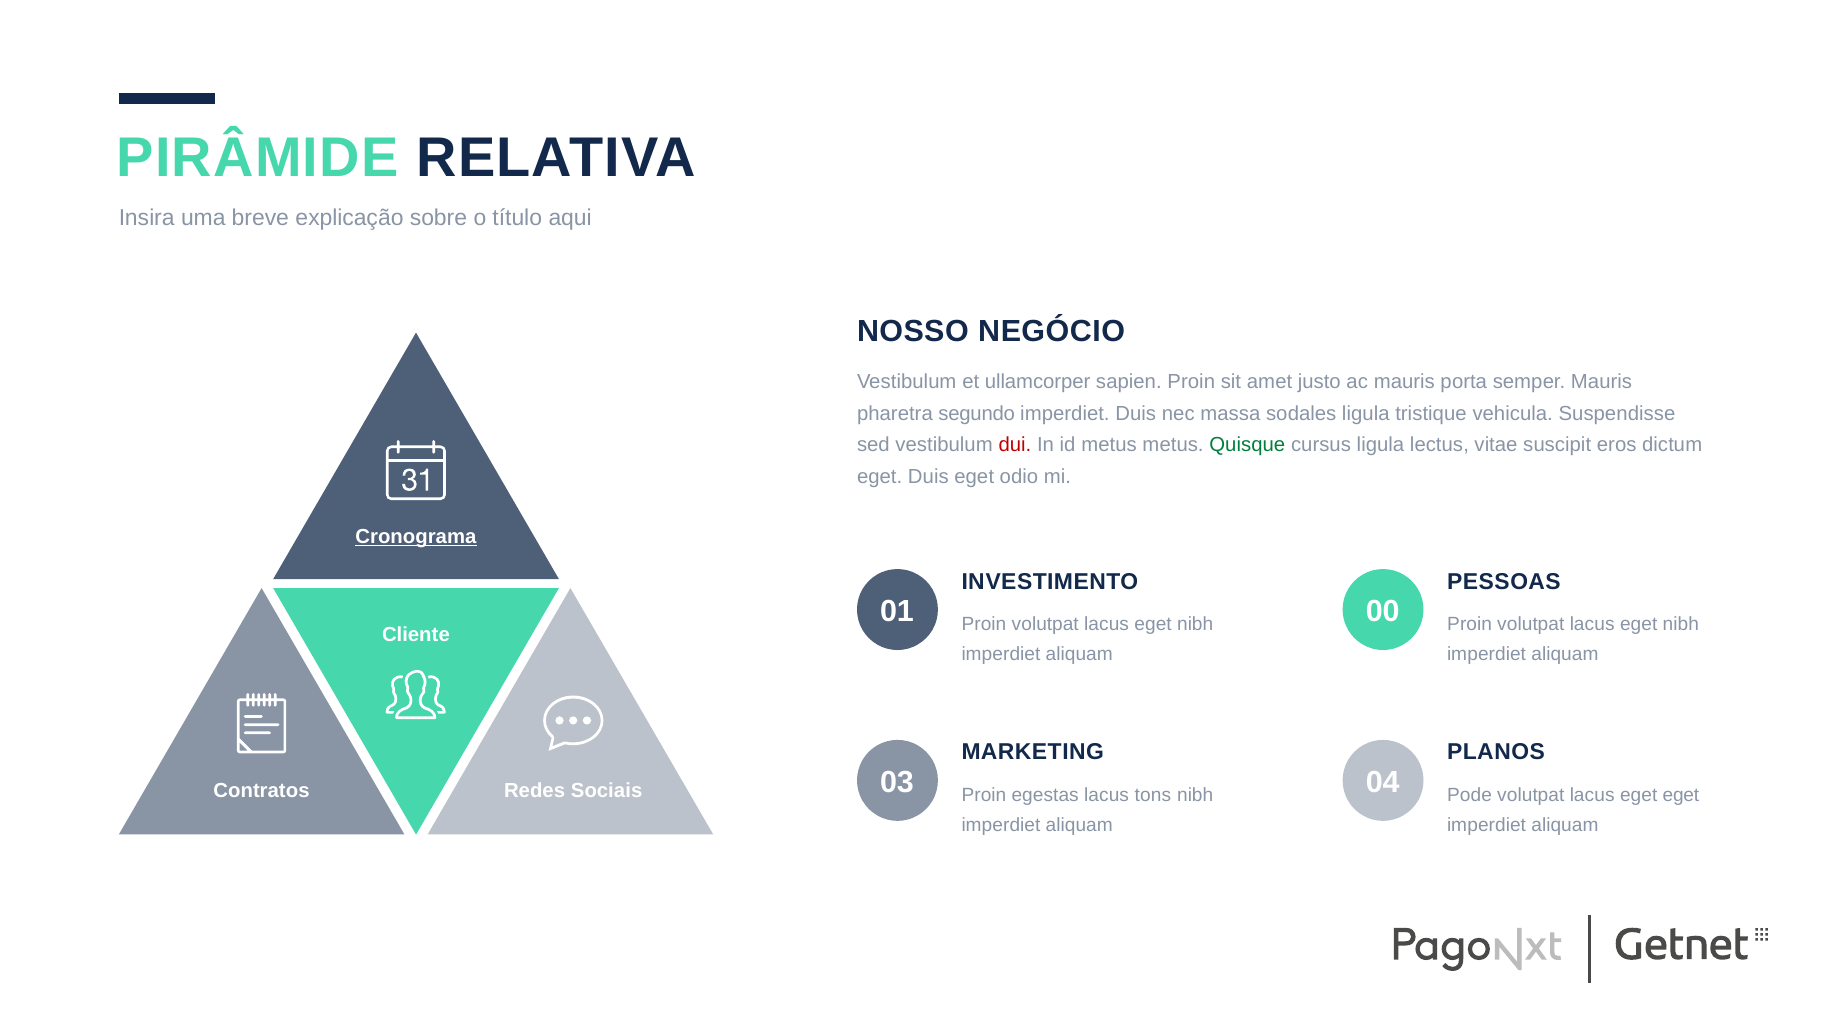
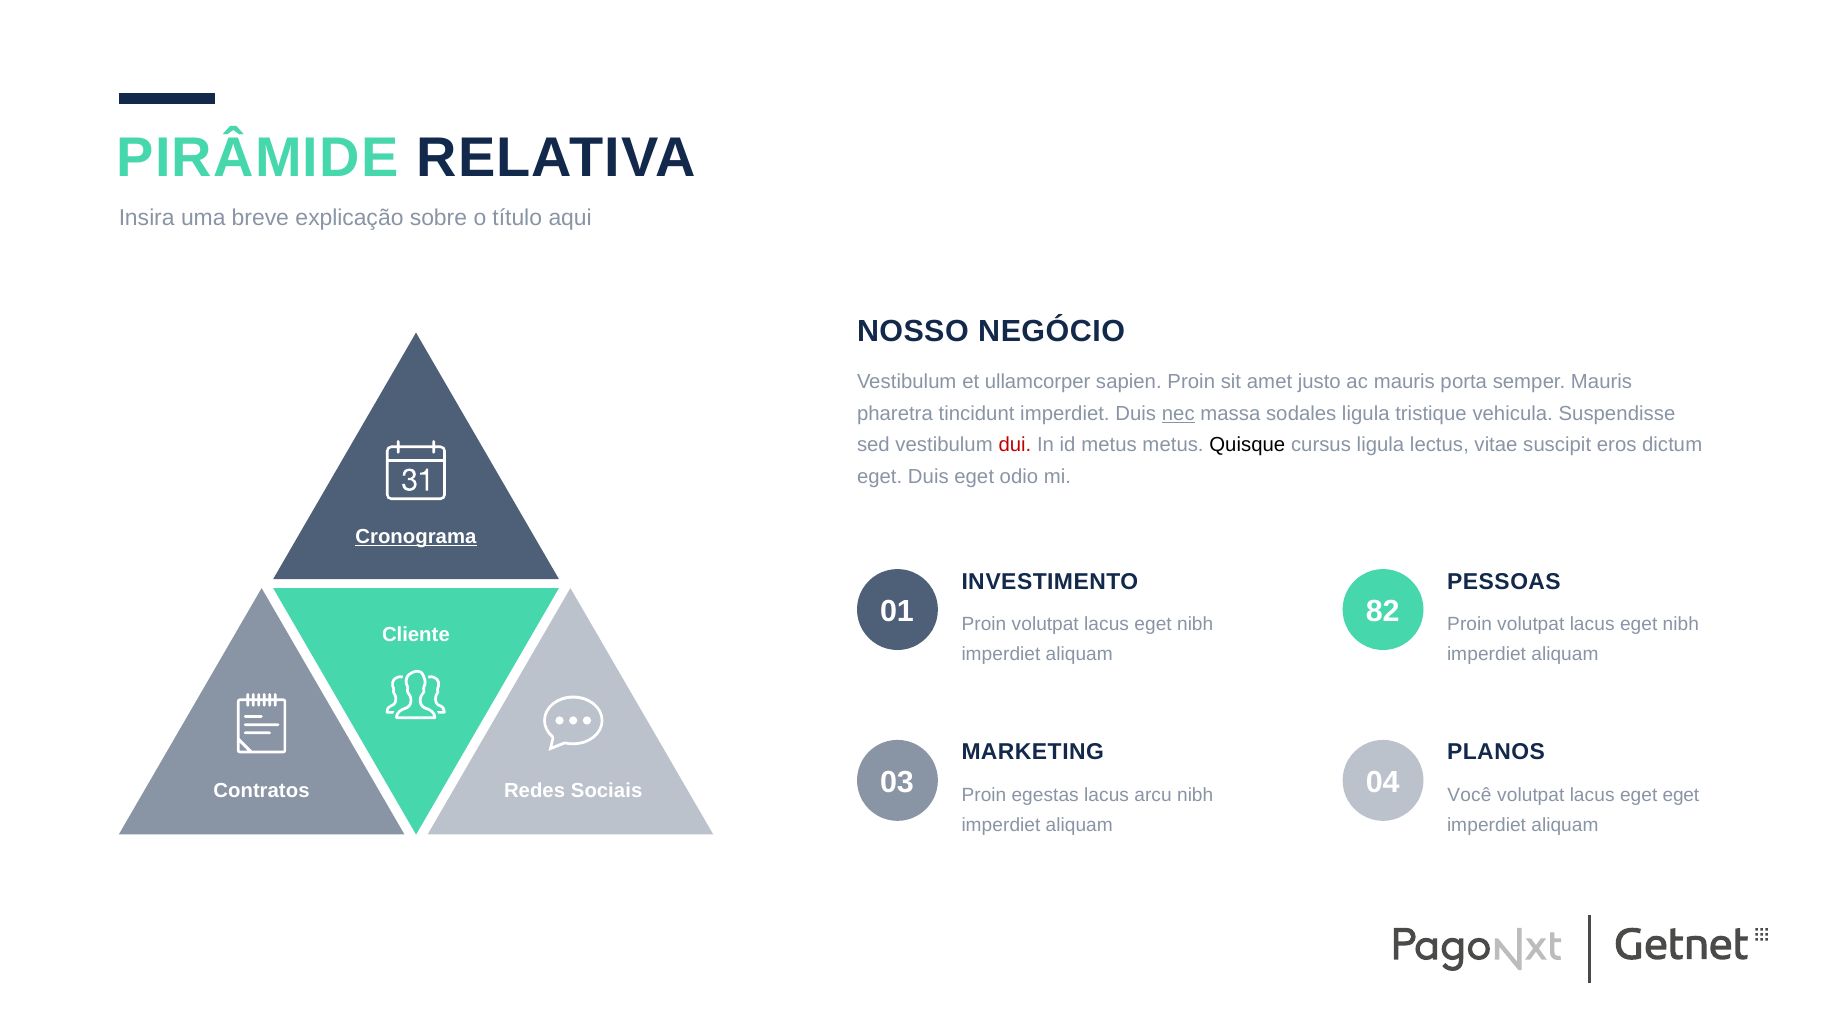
segundo: segundo -> tincidunt (977, 413)
nec underline: none -> present (1178, 413)
Quisque colour: green -> black (1247, 445)
00: 00 -> 82 (1383, 611)
tons: tons -> arcu (1153, 795)
Pode: Pode -> Você (1469, 795)
